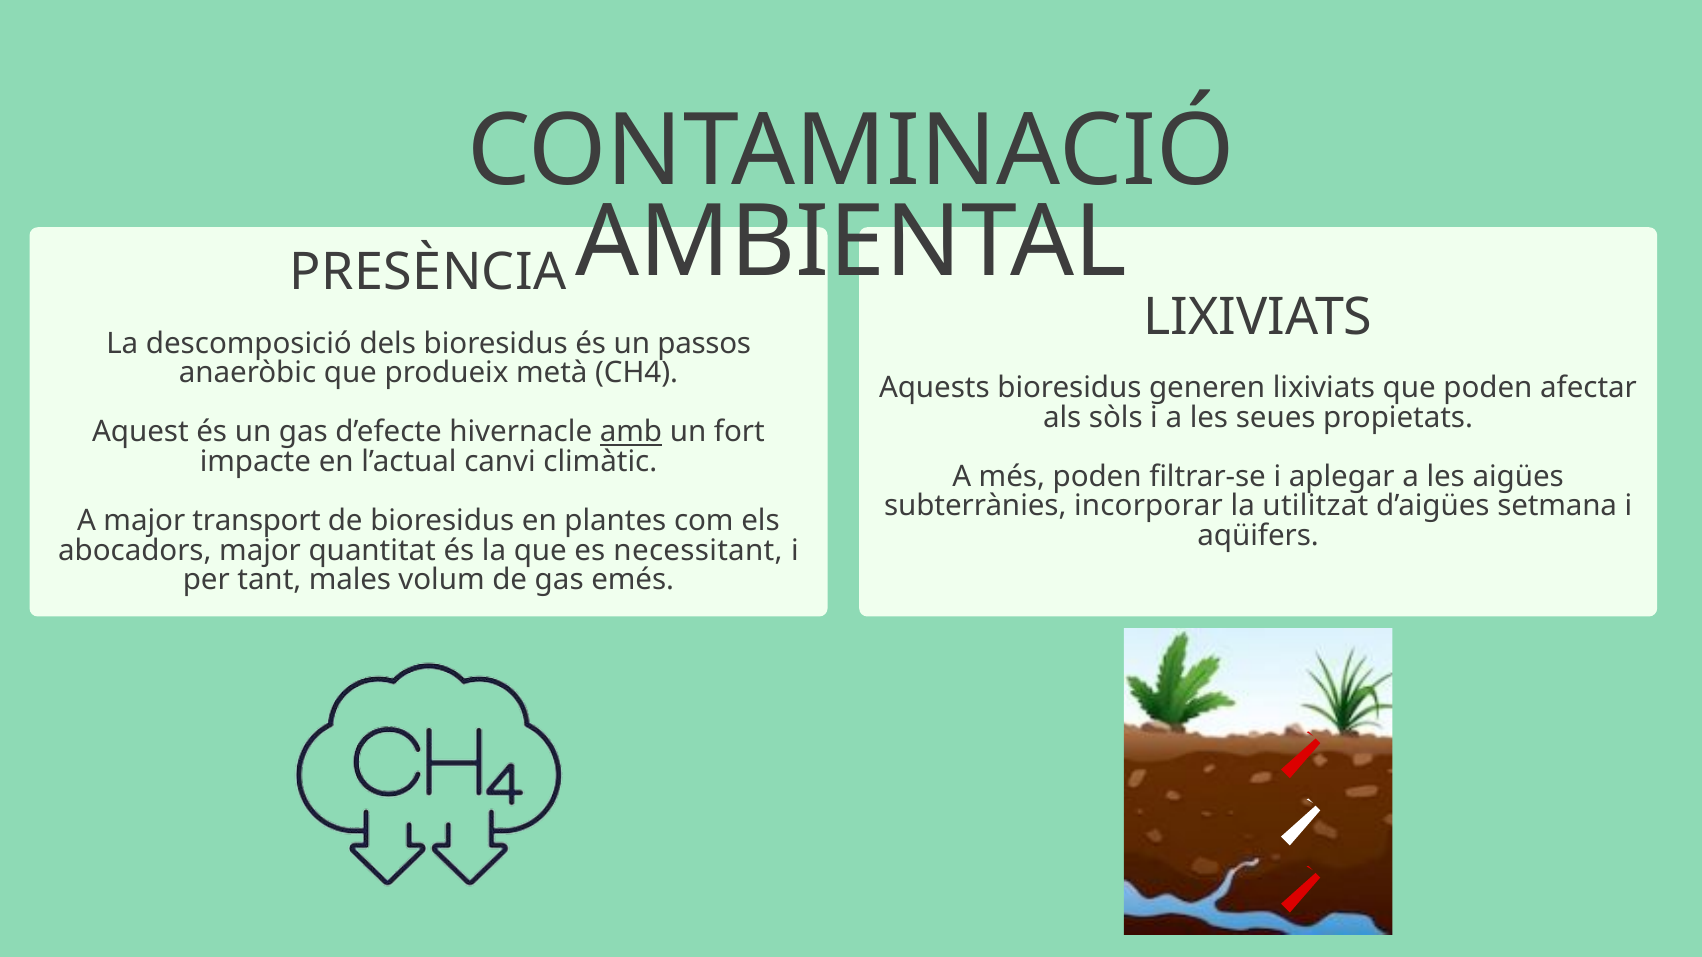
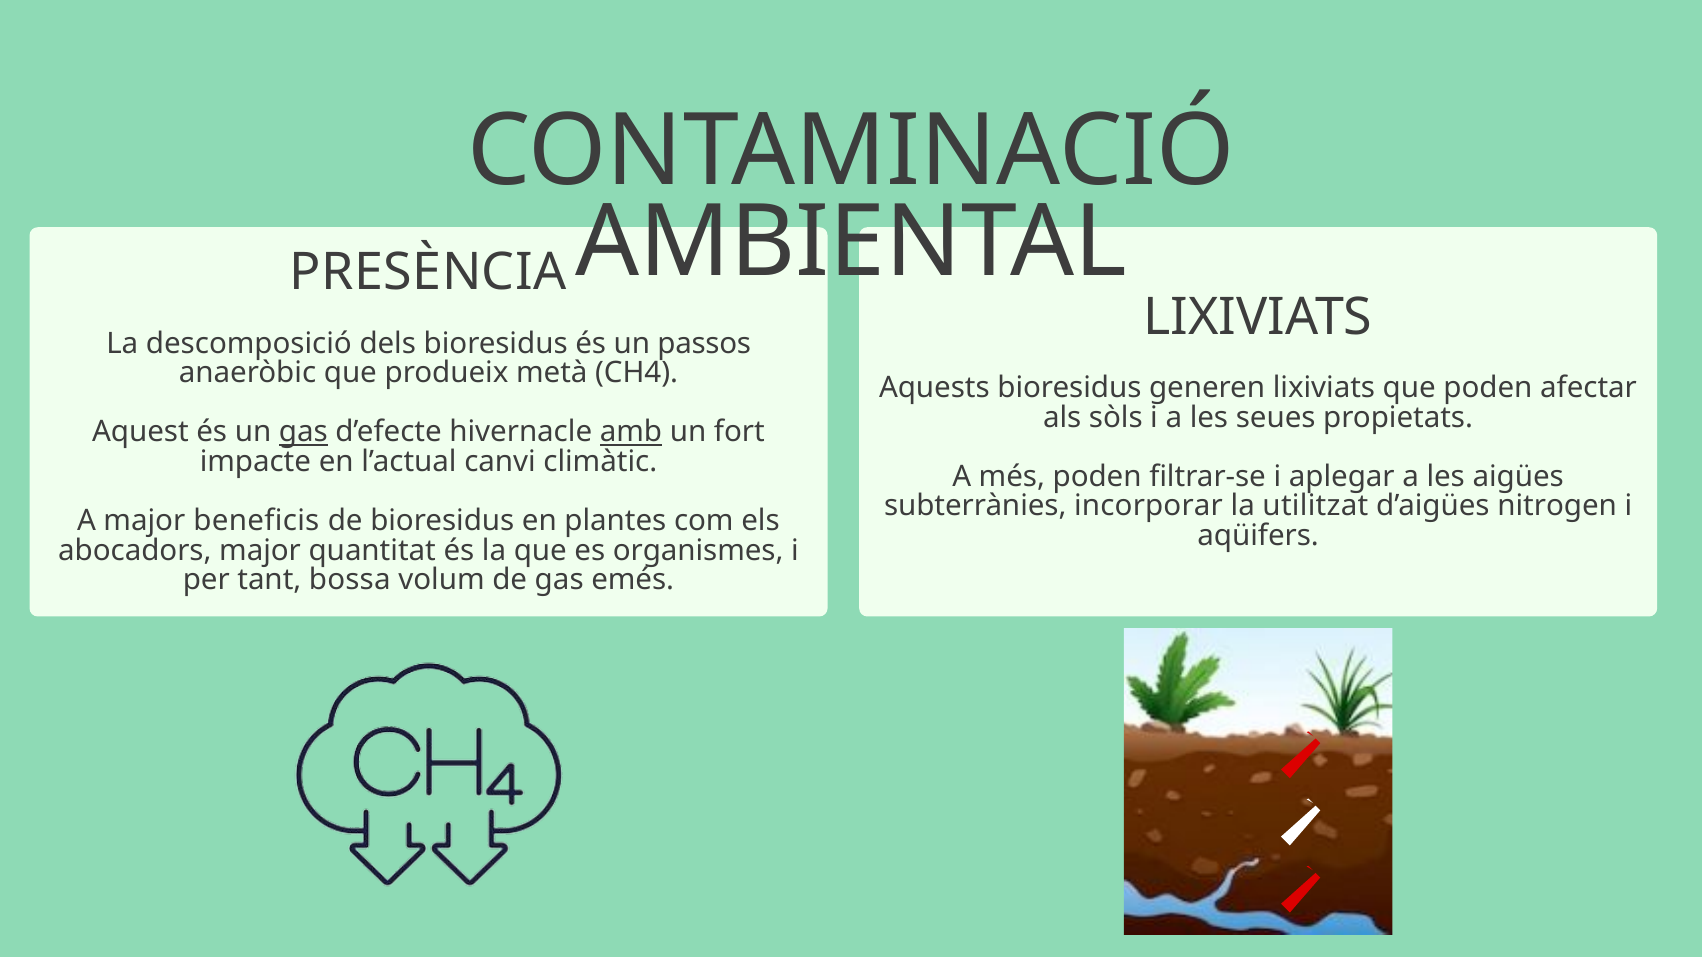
gas underline: none -> present (303, 432)
setmana: setmana -> nitrogen (1557, 506)
transport: transport -> beneficis (256, 521)
necessitant: necessitant -> organismes (698, 551)
males: males -> bossa (350, 580)
